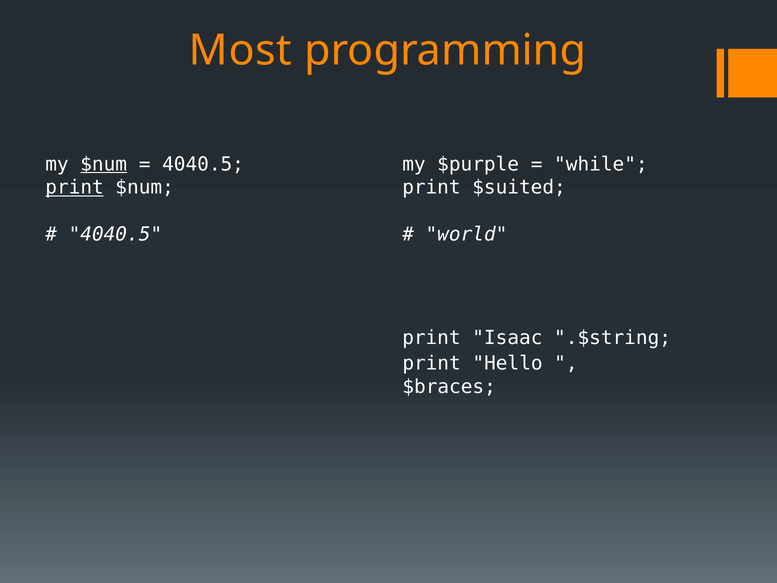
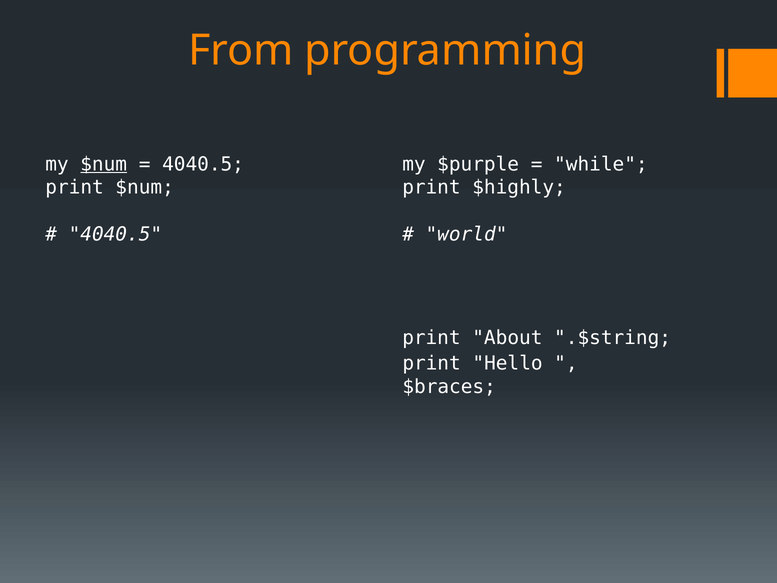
Most: Most -> From (241, 50)
print underline: present -> none (75, 187)
$suited: $suited -> $highly (519, 187)
Isaac: Isaac -> About (507, 338)
